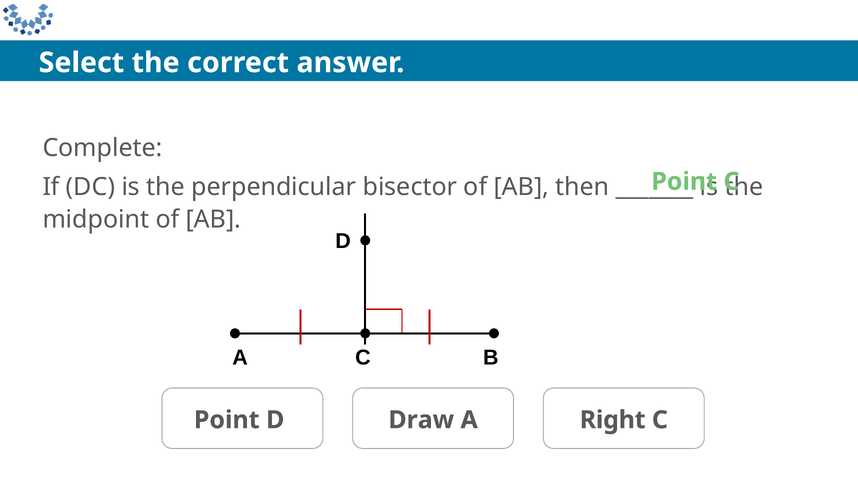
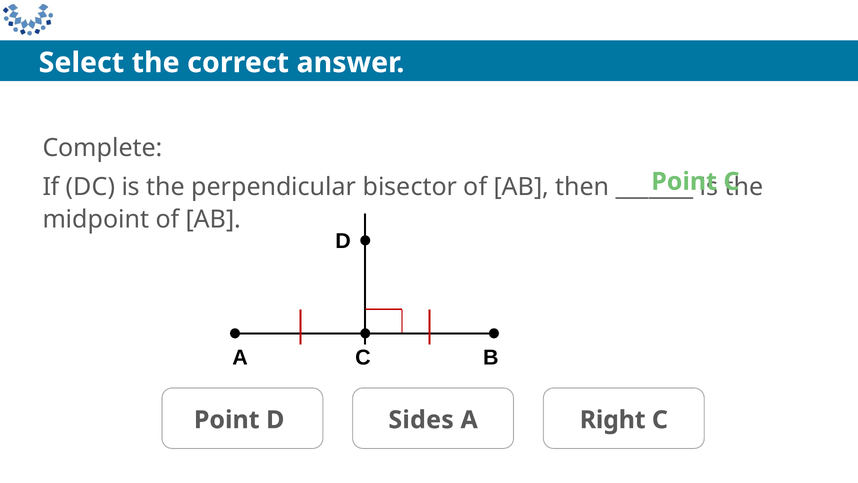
Draw: Draw -> Sides (421, 420)
